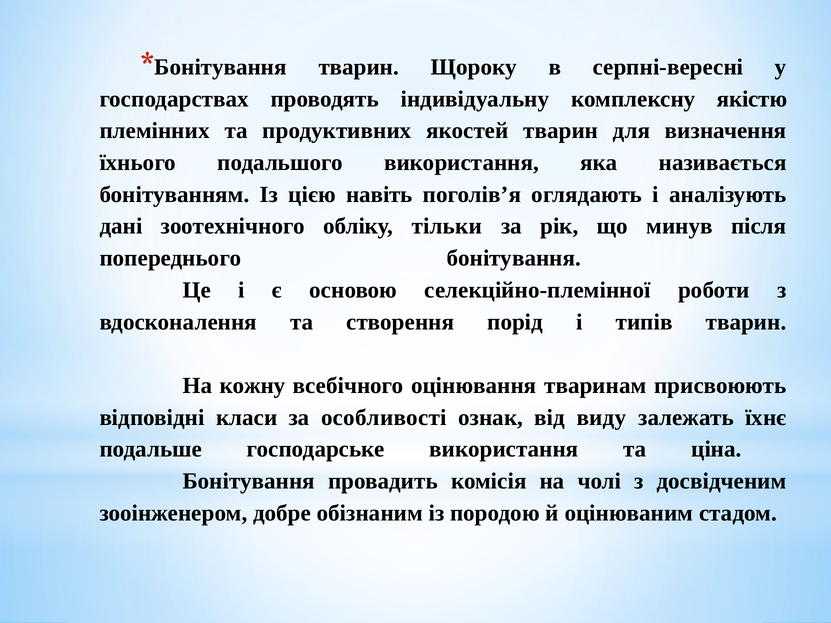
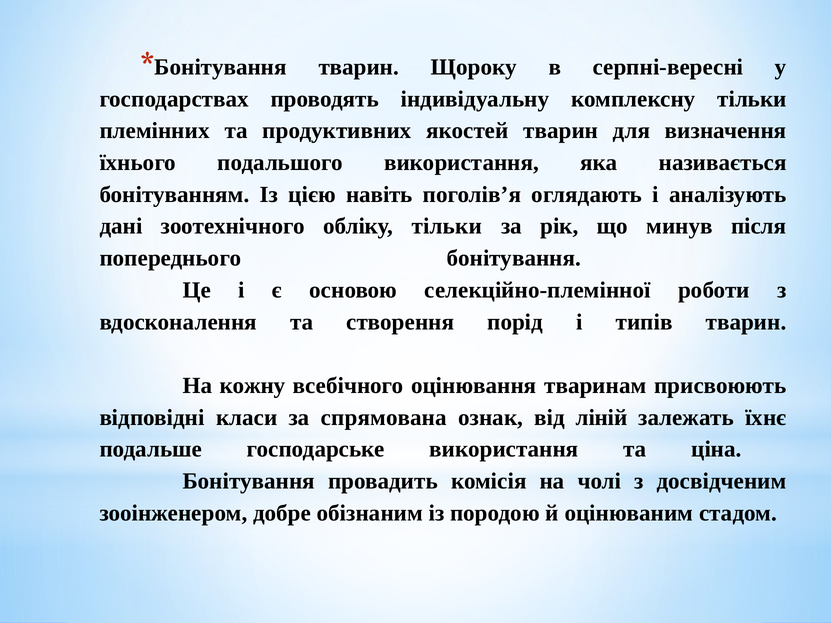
комплексну якістю: якістю -> тільки (752, 99)
особливості: особливості -> спрямована (384, 418)
виду: виду -> ліній (602, 418)
